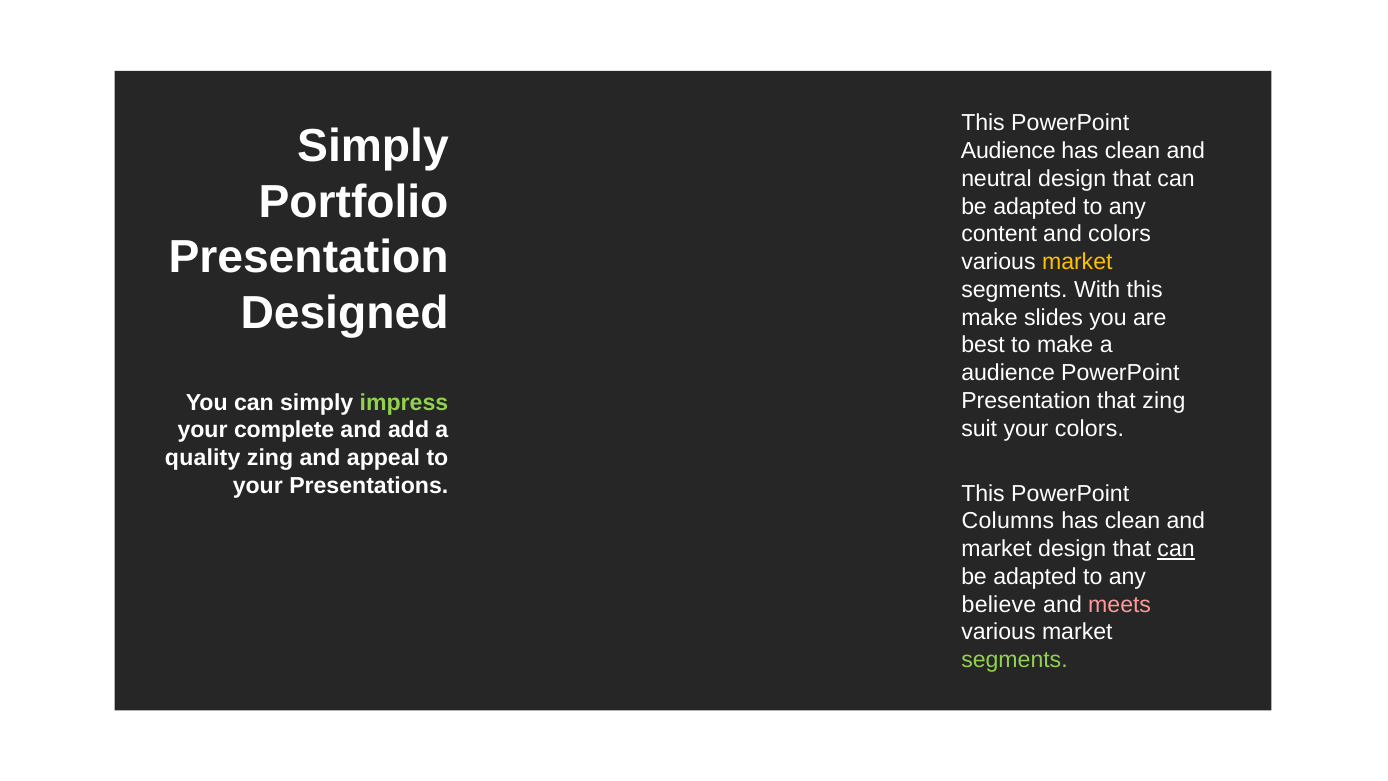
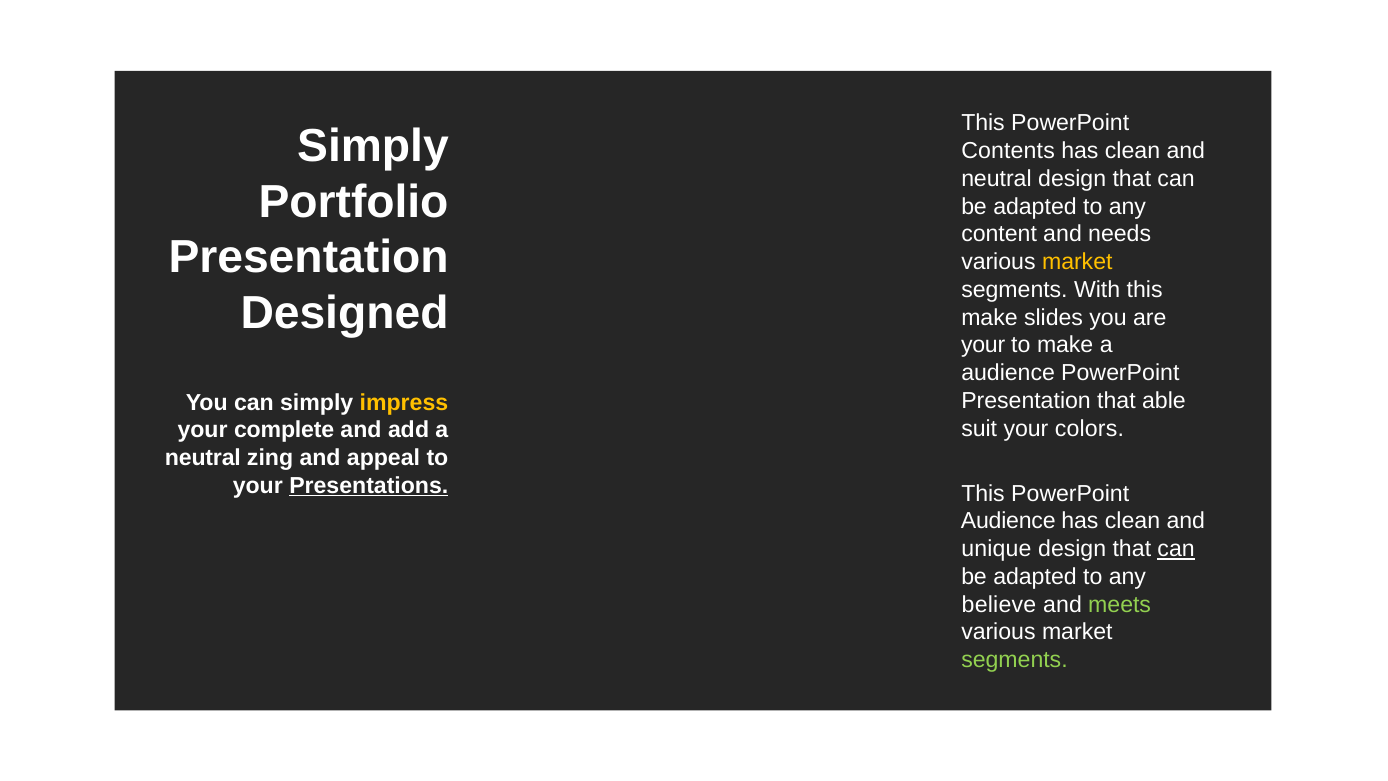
Audience: Audience -> Contents (1008, 151)
and colors: colors -> needs (1120, 234)
best: best -> your (983, 345)
that zing: zing -> able (1164, 401)
impress colour: light green -> yellow (404, 402)
quality: quality -> neutral (203, 458)
Presentations underline: none -> present (369, 486)
Columns: Columns -> Audience (1008, 521)
market: market -> unique (996, 549)
meets colour: pink -> light green (1120, 604)
